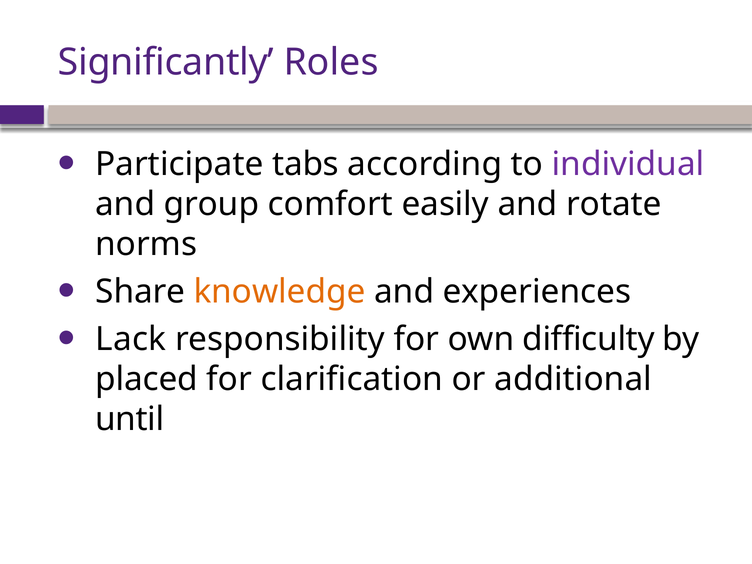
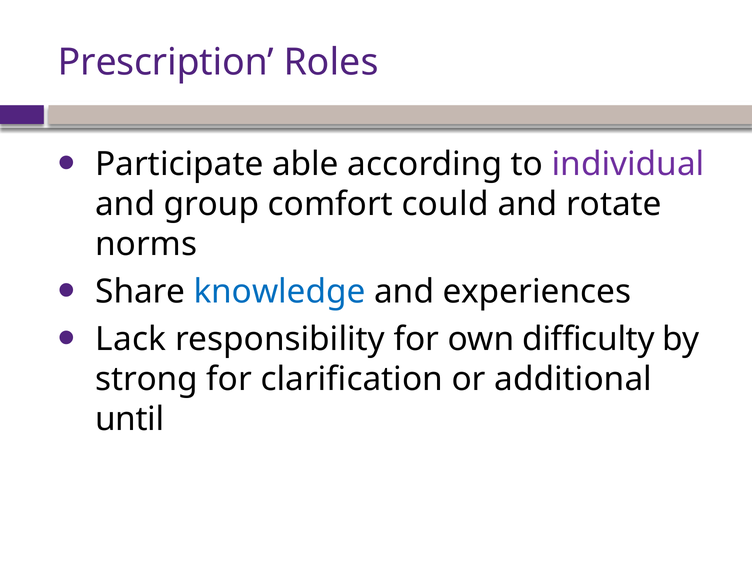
Significantly: Significantly -> Prescription (166, 62)
tabs: tabs -> able (306, 164)
easily: easily -> could (445, 204)
knowledge colour: orange -> blue (280, 292)
placed: placed -> strong (147, 379)
